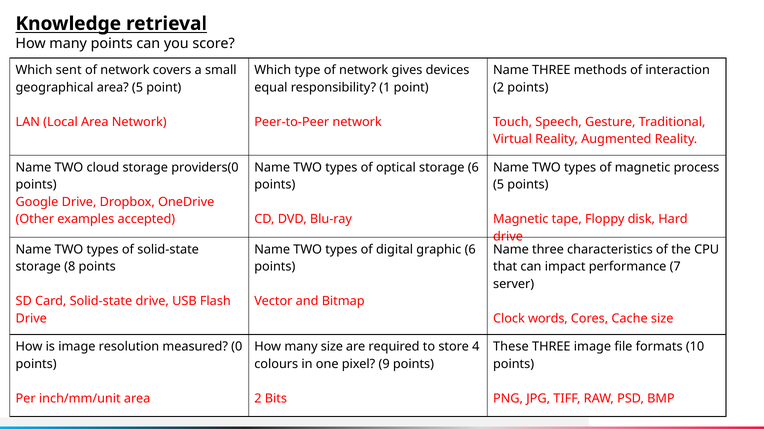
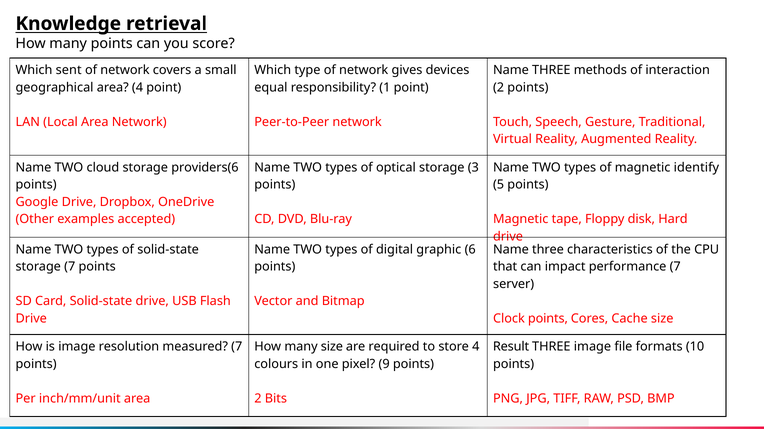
area 5: 5 -> 4 (138, 88)
providers(0: providers(0 -> providers(6 (205, 168)
storage 6: 6 -> 3 (473, 168)
process: process -> identify (696, 168)
storage 8: 8 -> 7 (70, 267)
Clock words: words -> points (548, 319)
measured 0: 0 -> 7 (237, 347)
These: These -> Result (511, 347)
